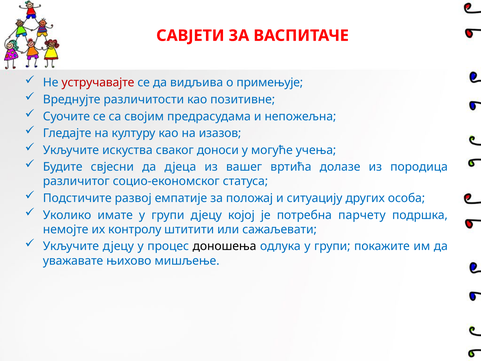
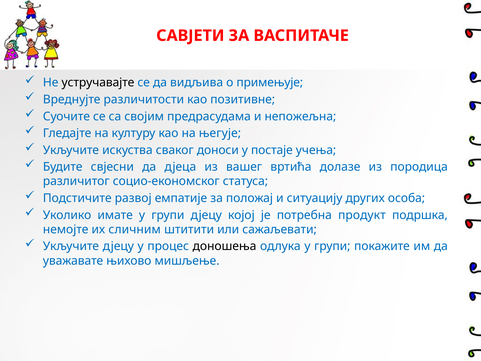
устручавајте colour: red -> black (98, 83)
изазов: изазов -> његује (220, 133)
могуће: могуће -> постаје (272, 150)
парчету: парчету -> продукт (362, 215)
контролу: контролу -> сличним (135, 229)
